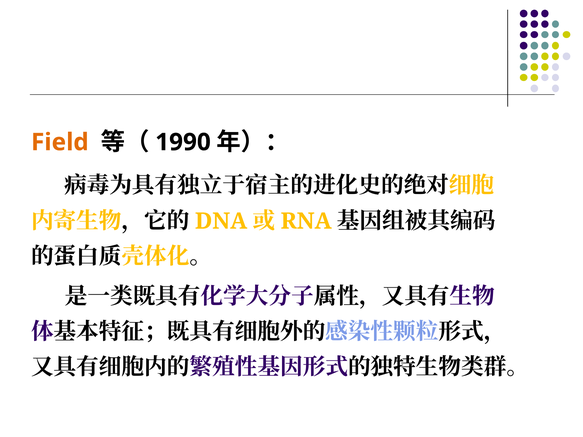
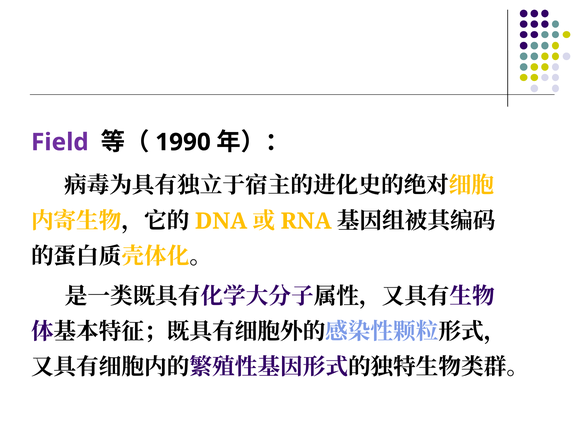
Field colour: orange -> purple (60, 142)
